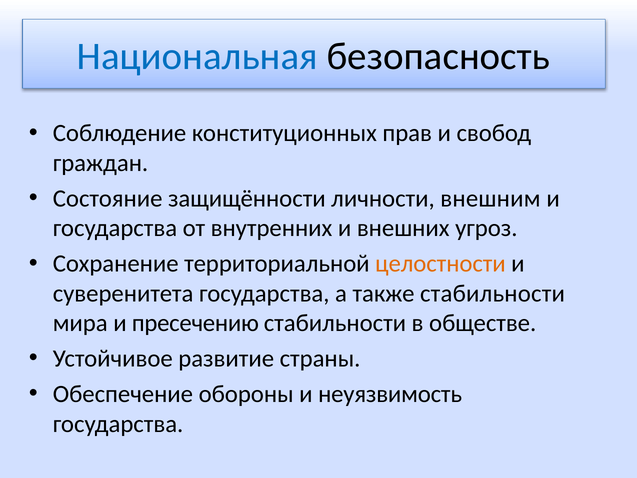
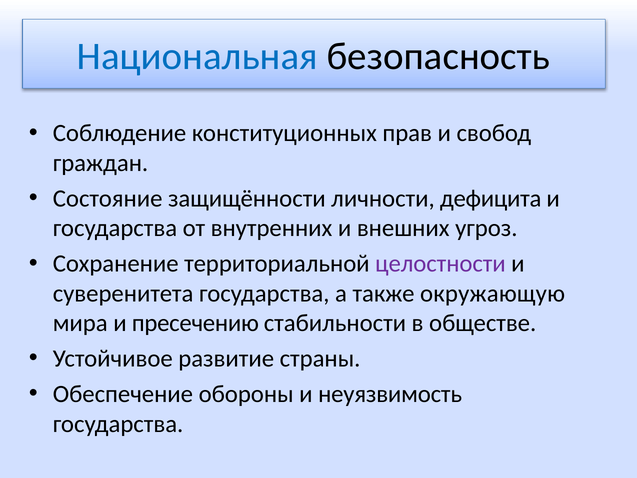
внешним: внешним -> дефицита (491, 198)
целостности colour: orange -> purple (440, 264)
также стабильности: стабильности -> окружающую (493, 293)
